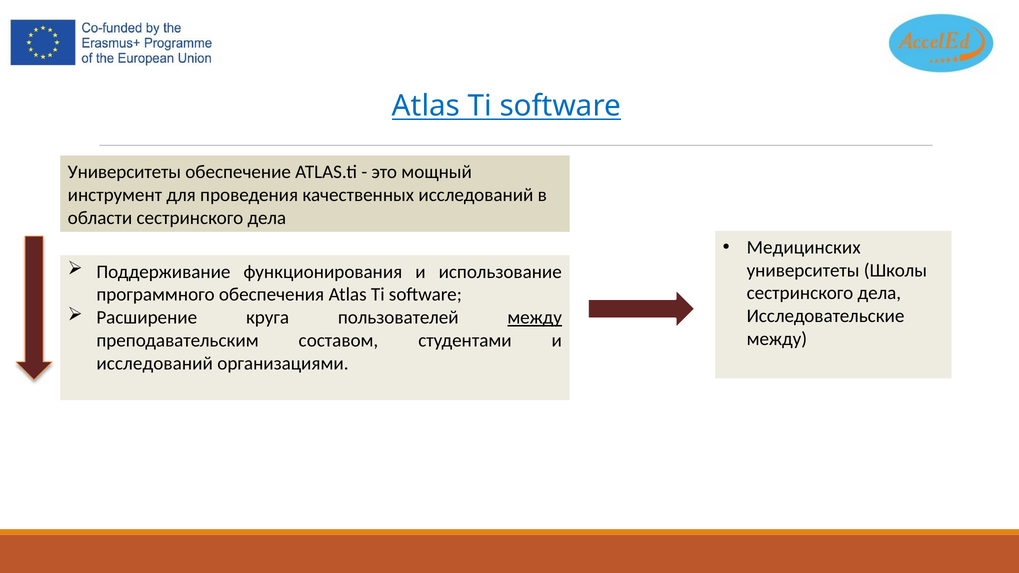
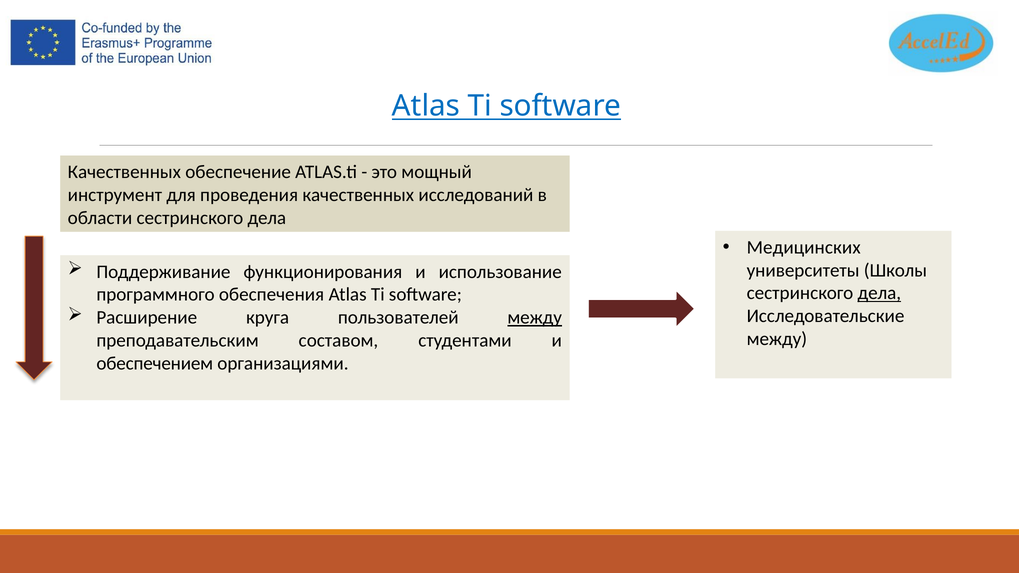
Университеты: Университеты -> Качественных (124, 172)
дела underline: none -> present (879, 293)
исследований: исследований -> обеспечением (155, 364)
